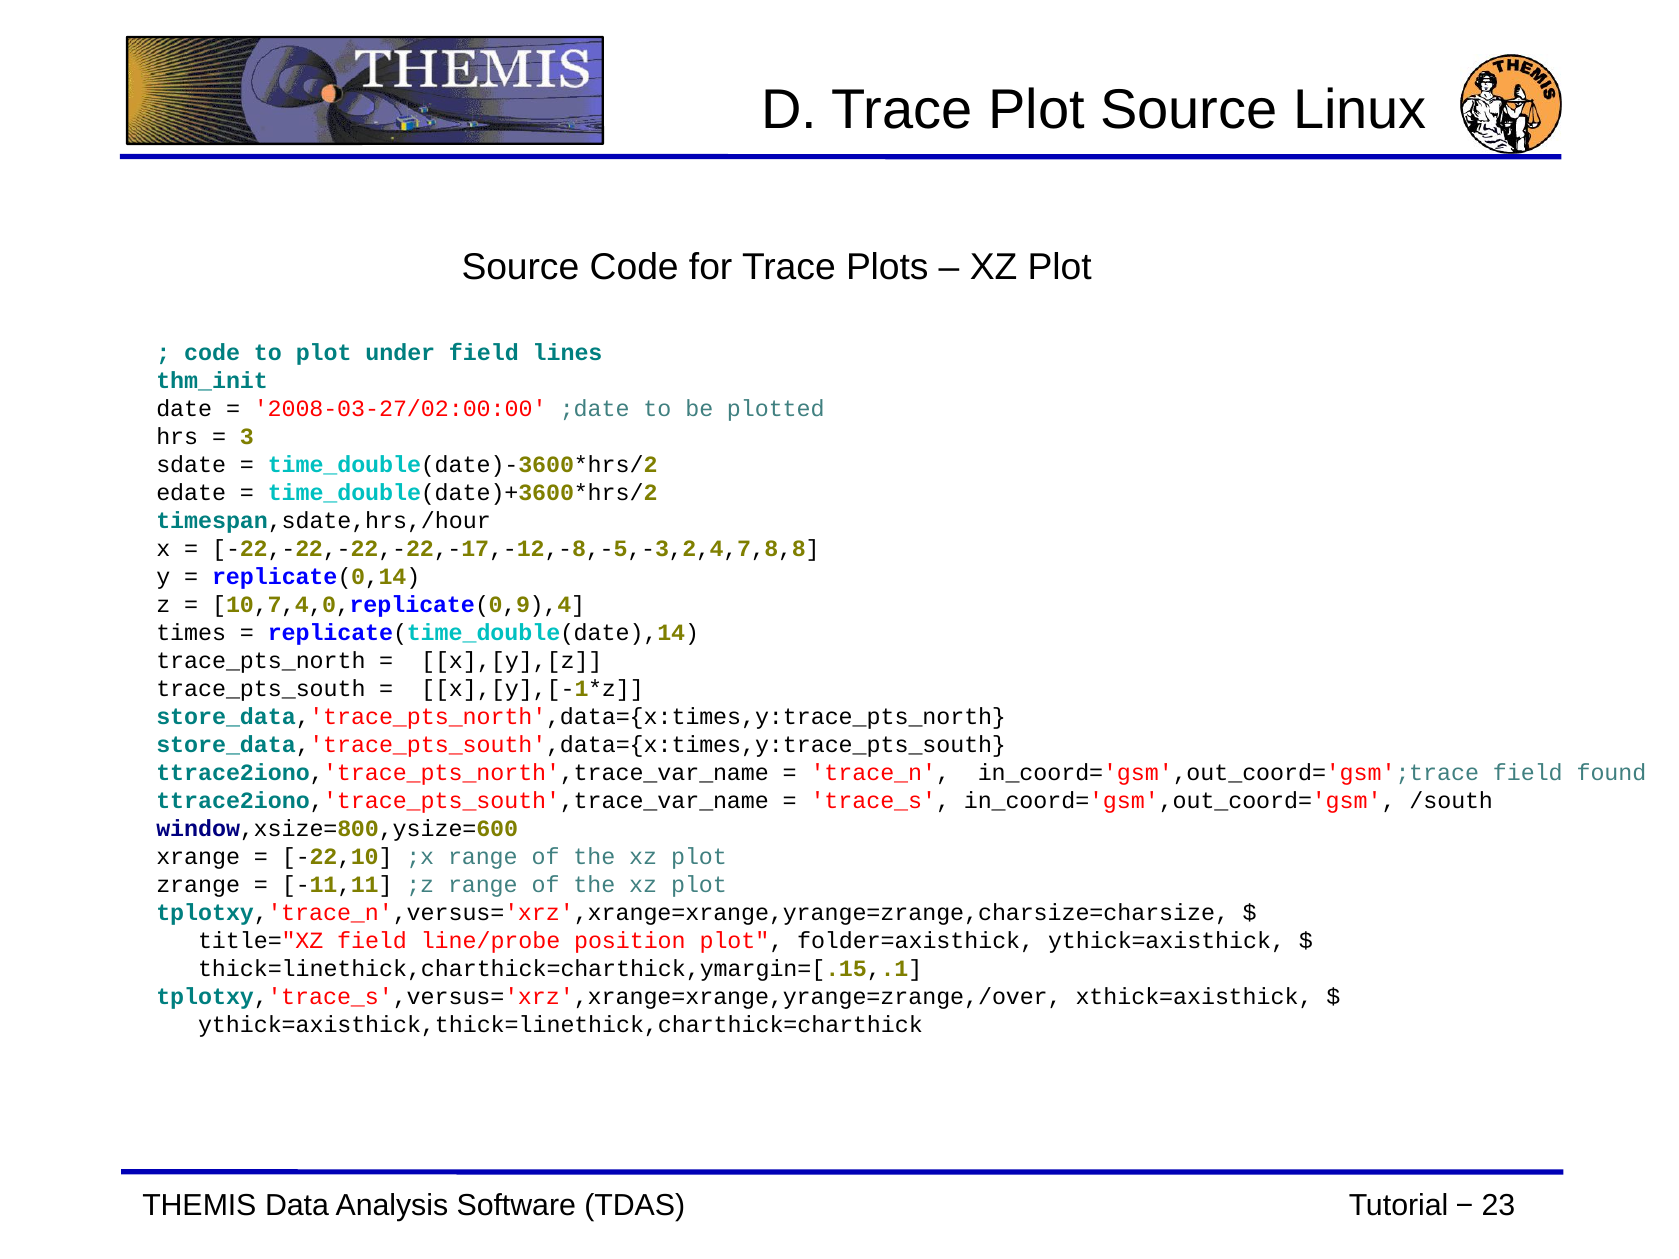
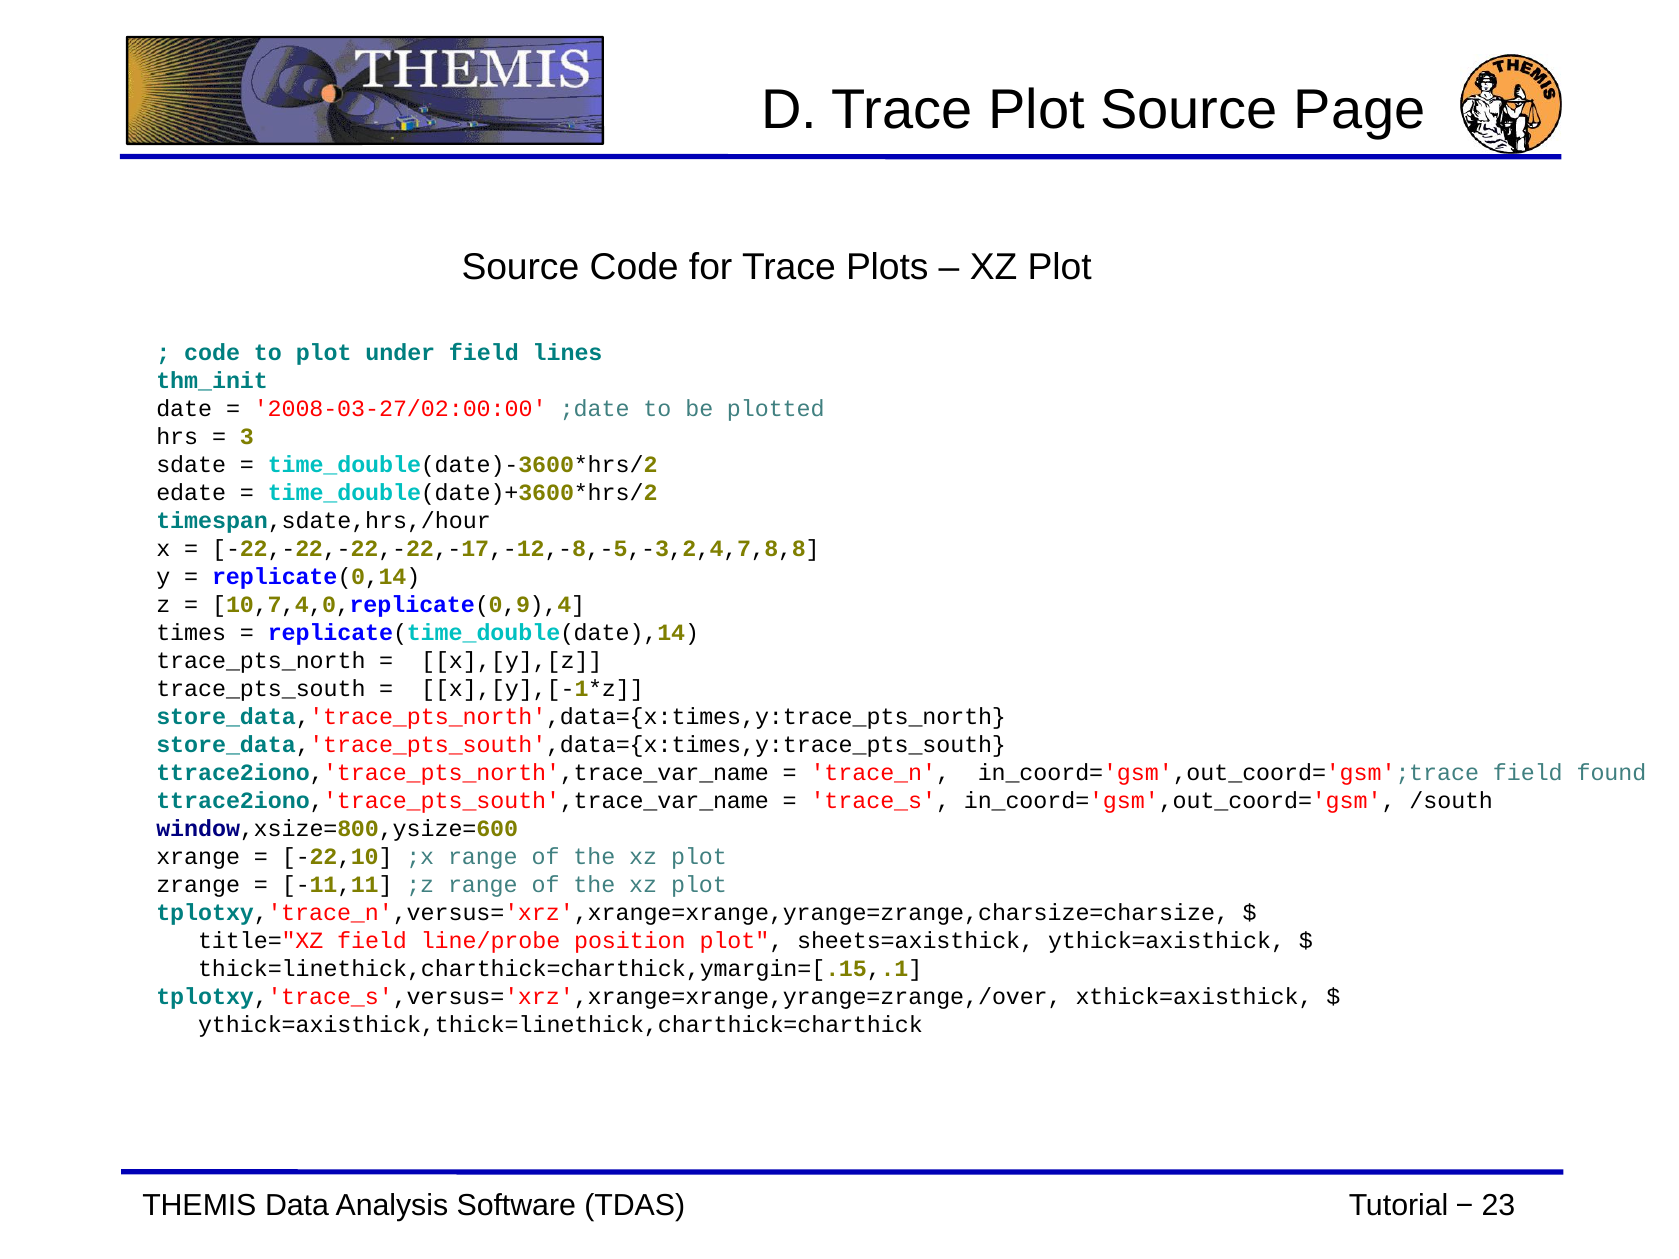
Linux: Linux -> Page (1360, 110)
folder=axisthick: folder=axisthick -> sheets=axisthick (916, 941)
